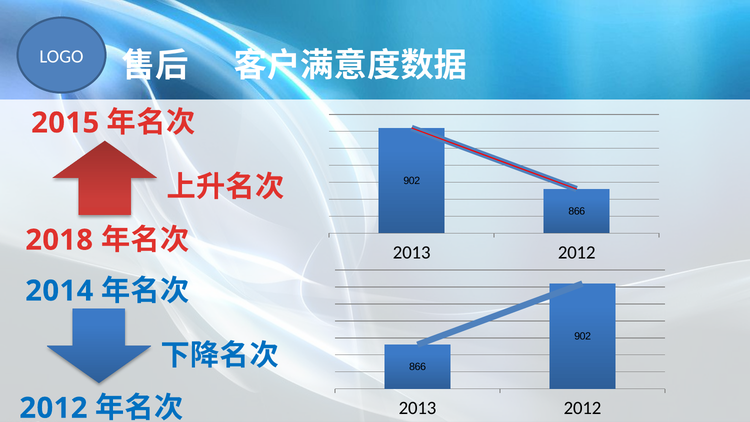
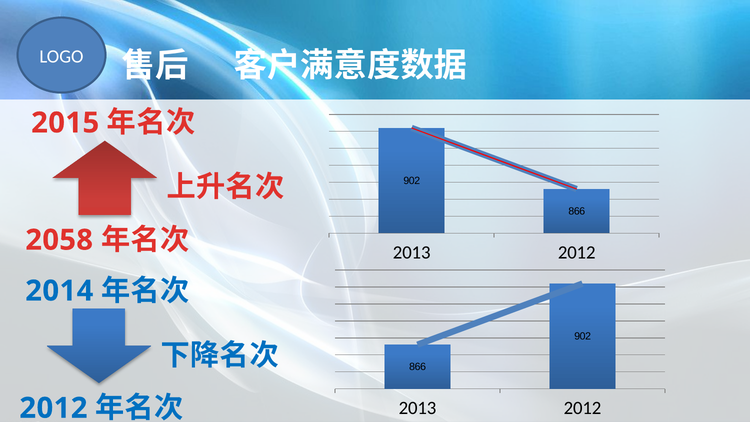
2018: 2018 -> 2058 (59, 240)
